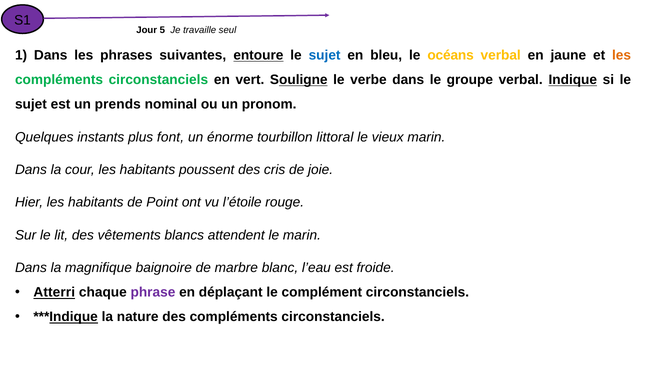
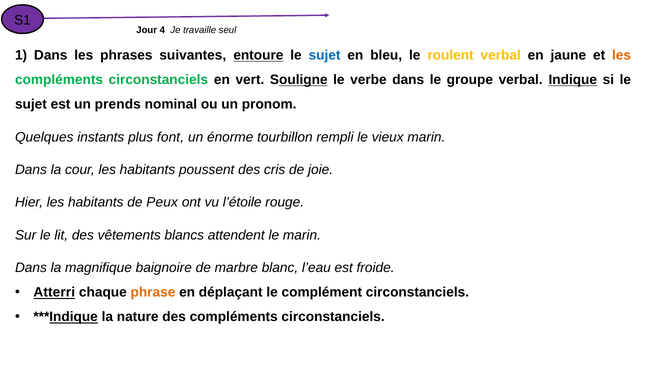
5: 5 -> 4 (162, 30)
océans: océans -> roulent (451, 55)
littoral: littoral -> rempli (335, 137)
Point: Point -> Peux (162, 203)
phrase colour: purple -> orange (153, 293)
